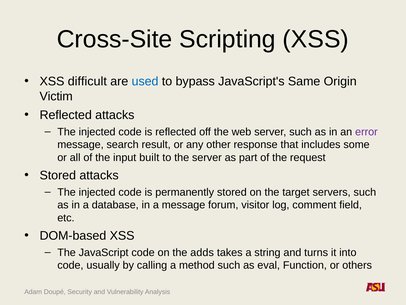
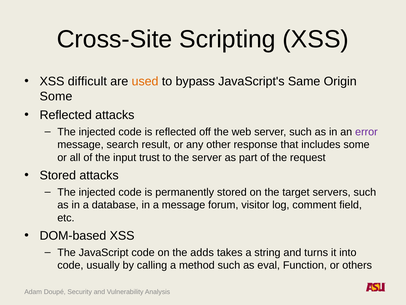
used colour: blue -> orange (145, 81)
Victim: Victim -> Some (56, 96)
built: built -> trust (149, 157)
